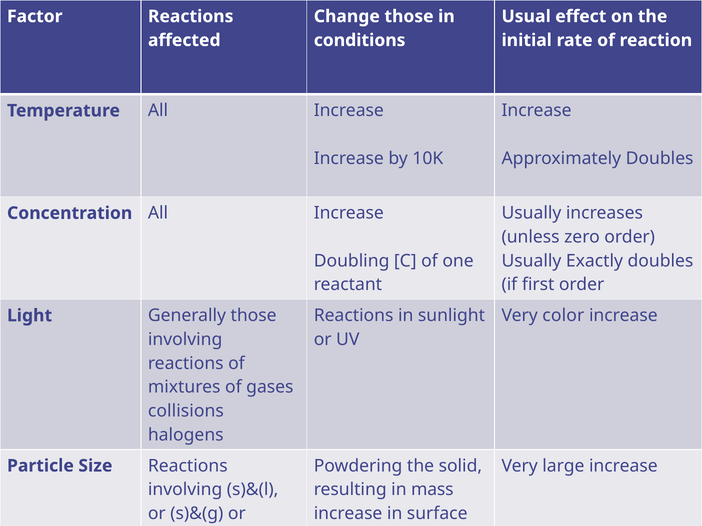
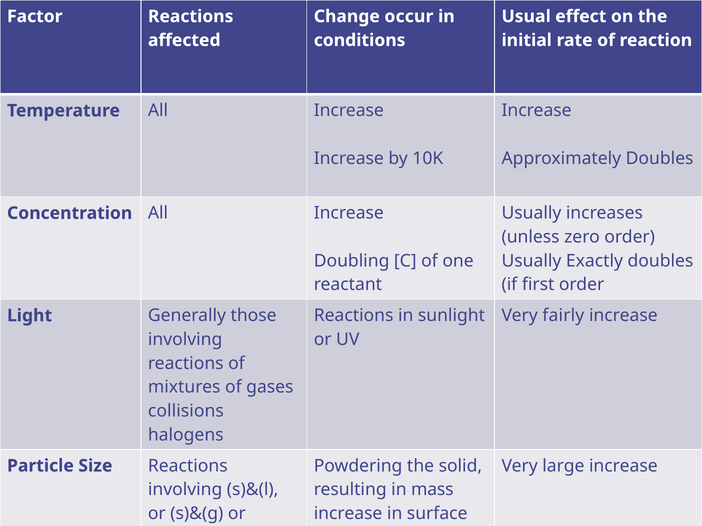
Change those: those -> occur (409, 16)
color: color -> fairly (563, 316)
